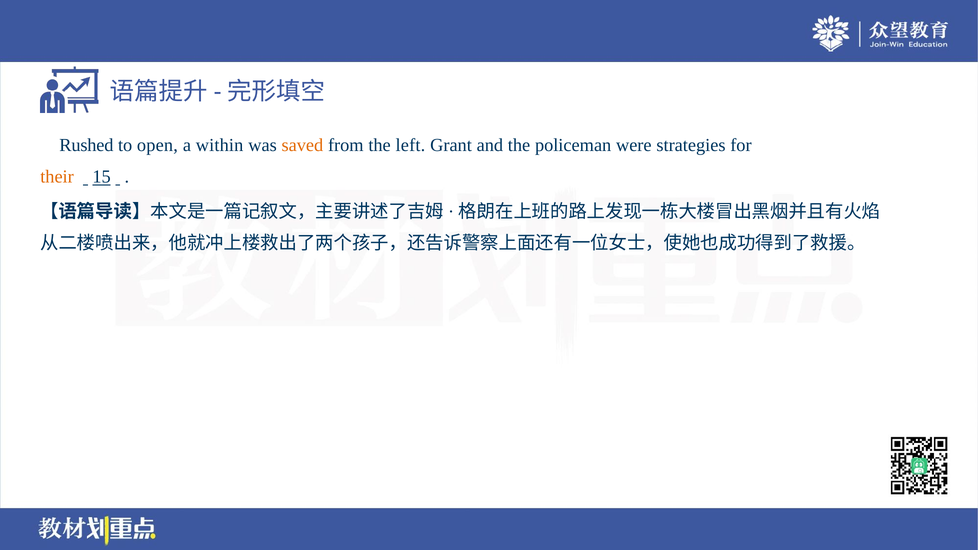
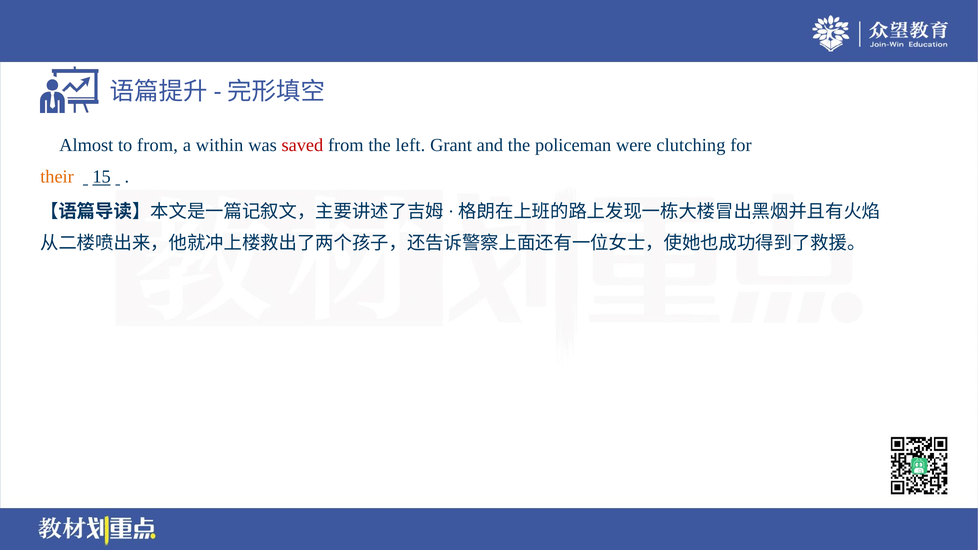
Rushed: Rushed -> Almost (86, 145)
to open: open -> from (157, 145)
saved colour: orange -> red (302, 145)
strategies: strategies -> clutching (691, 145)
